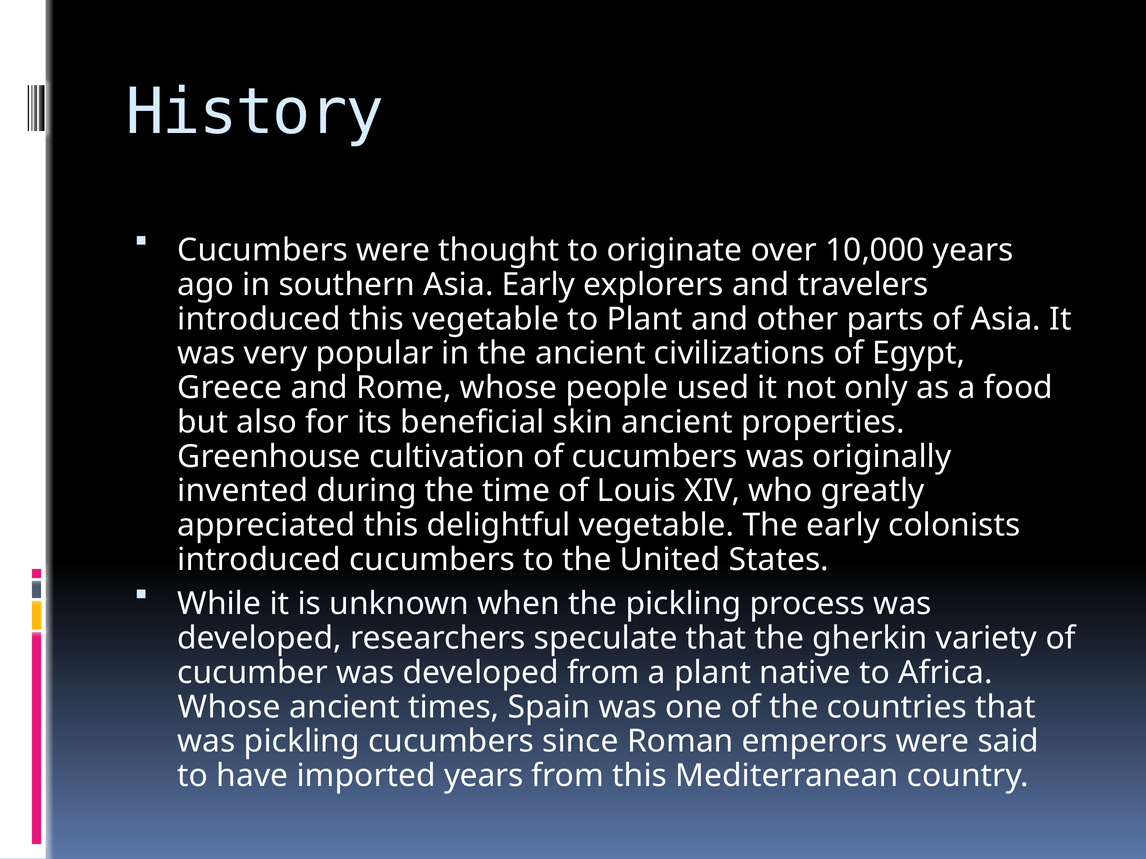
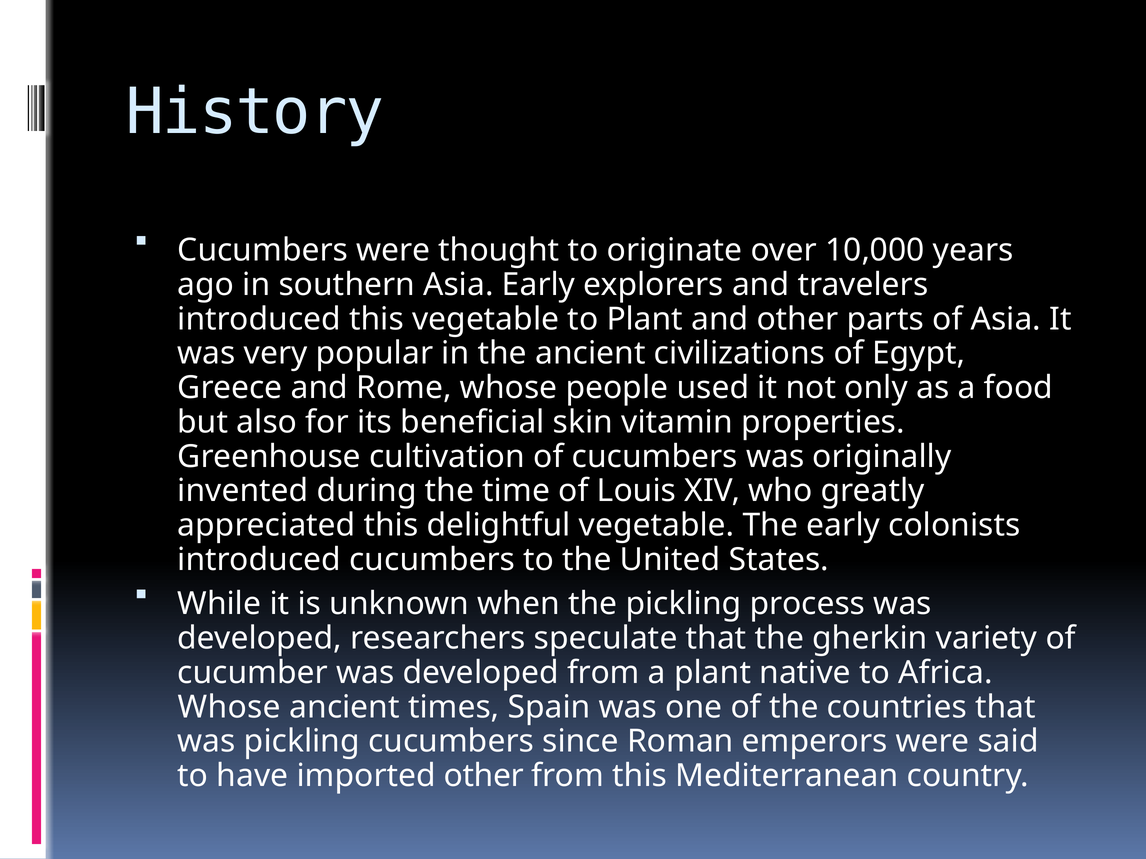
skin ancient: ancient -> vitamin (677, 422)
imported years: years -> other (484, 776)
